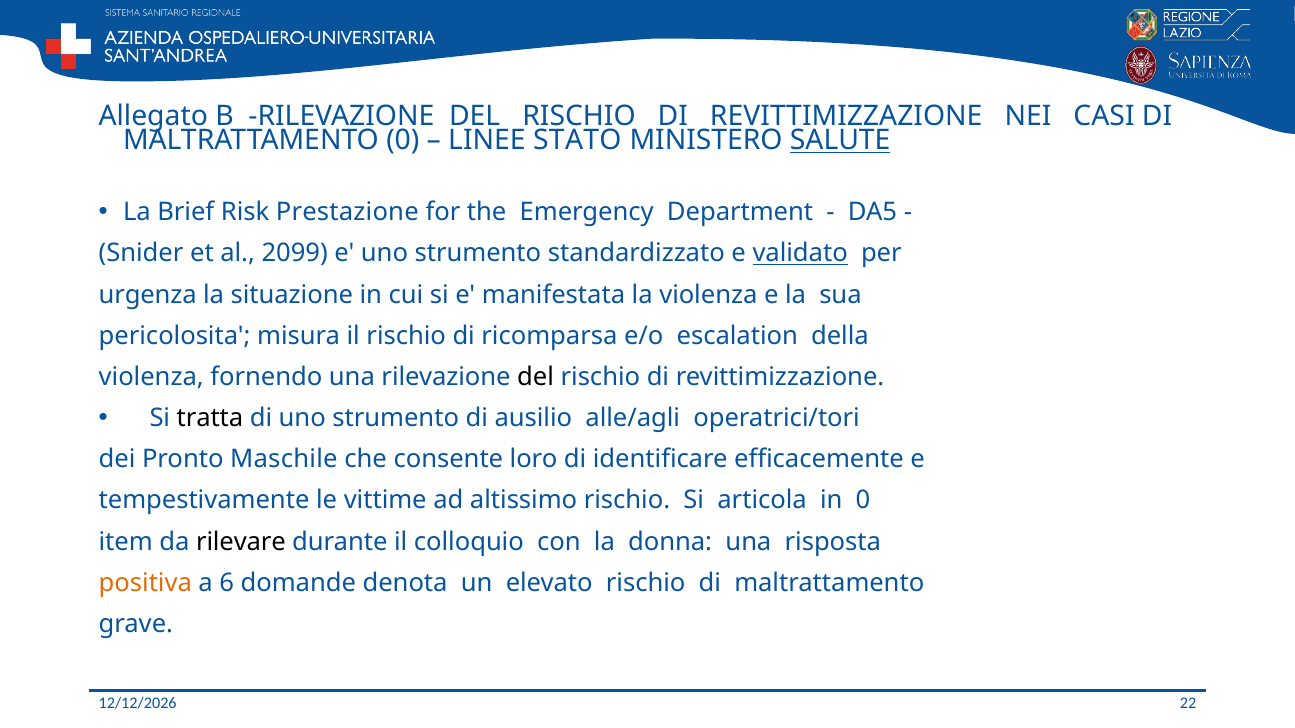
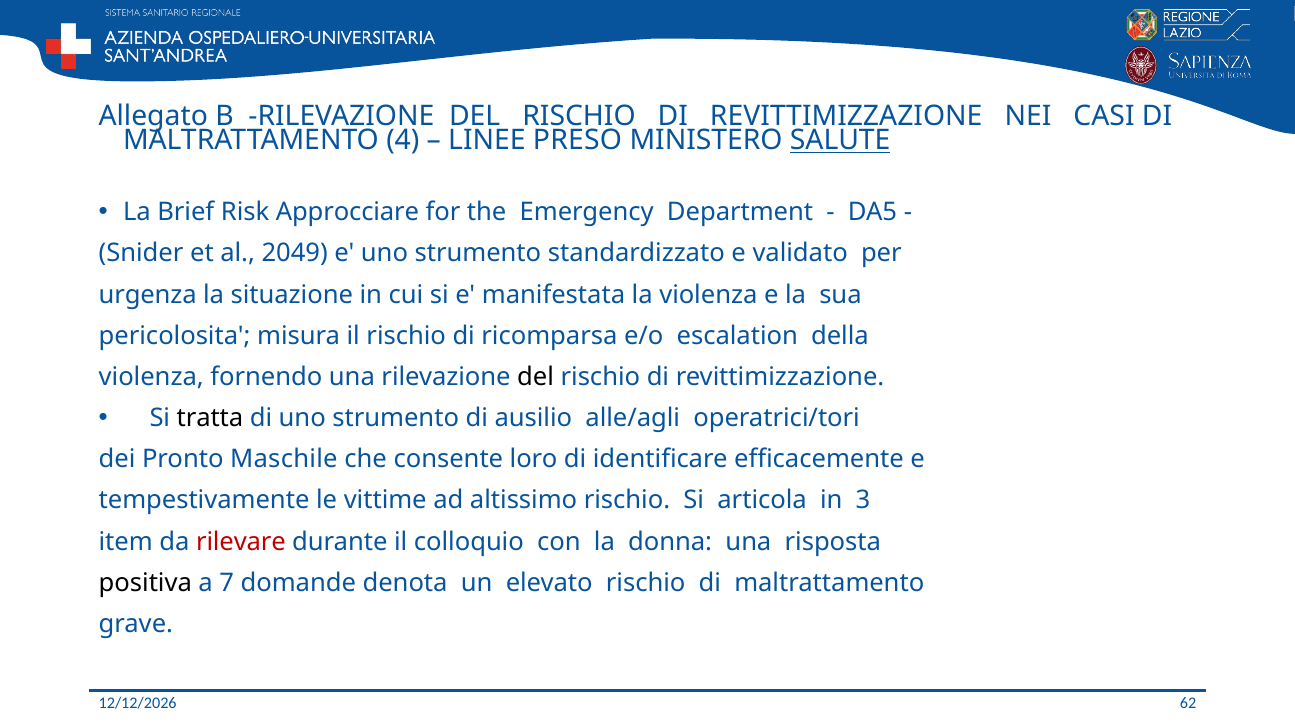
MALTRATTAMENTO 0: 0 -> 4 (403, 140)
STATO: STATO -> PRESO (577, 140)
Prestazione: Prestazione -> Approcciare (347, 212)
2099: 2099 -> 2049 (295, 254)
validato underline: present -> none (800, 254)
in 0: 0 -> 3 (863, 501)
rilevare colour: black -> red (241, 542)
positiva colour: orange -> black (145, 583)
6: 6 -> 7 (227, 583)
22: 22 -> 62 (1188, 704)
